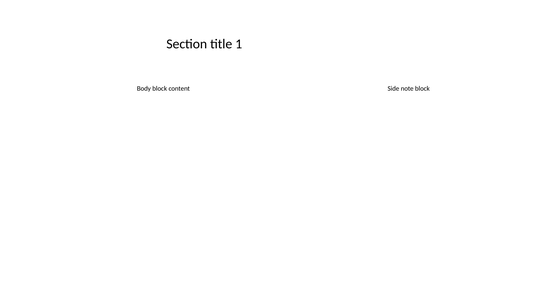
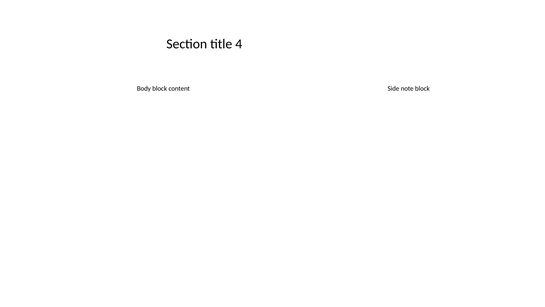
1: 1 -> 4 (239, 44)
